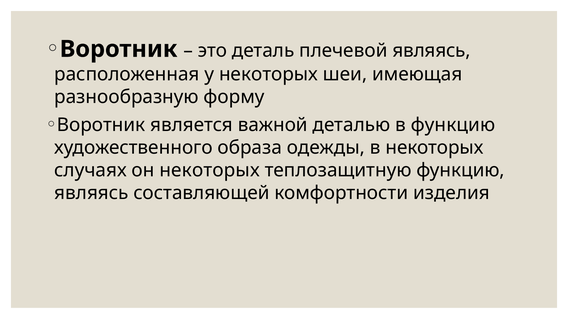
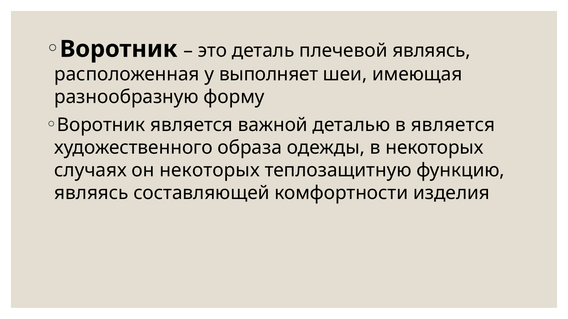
у некоторых: некоторых -> выполняет (269, 74)
в функцию: функцию -> является (453, 125)
